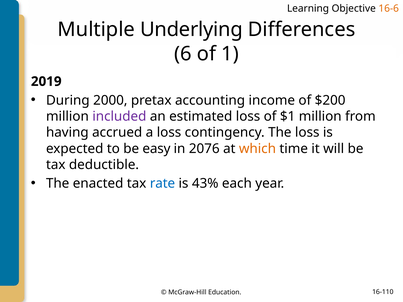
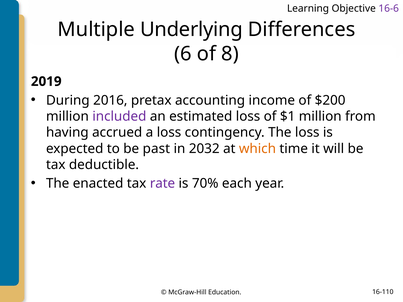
16-6 colour: orange -> purple (389, 9)
1: 1 -> 8 (230, 54)
2000: 2000 -> 2016 (110, 100)
easy: easy -> past (156, 149)
2076: 2076 -> 2032 (204, 149)
rate colour: blue -> purple (162, 184)
43%: 43% -> 70% (205, 184)
